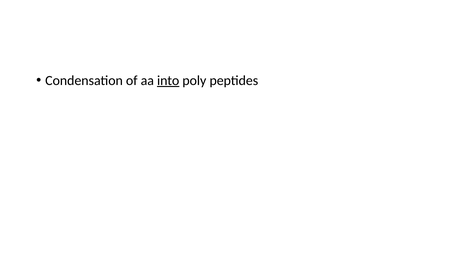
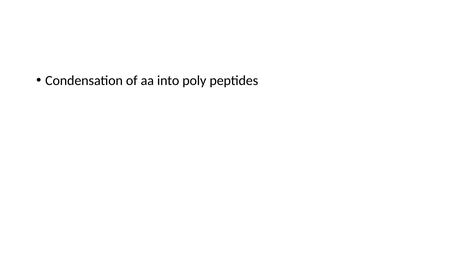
into underline: present -> none (168, 80)
